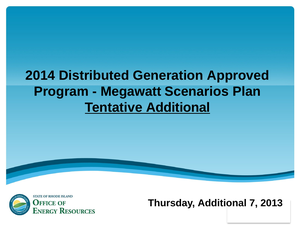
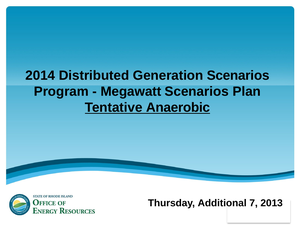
Generation Approved: Approved -> Scenarios (238, 75)
Tentative Additional: Additional -> Anaerobic (178, 107)
